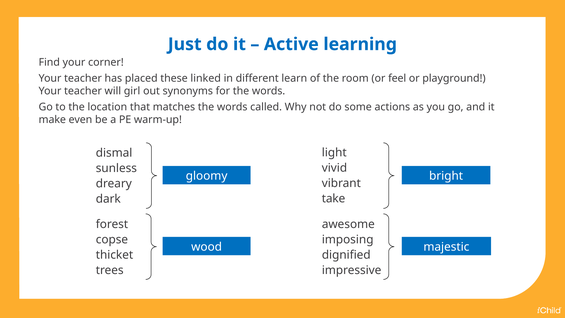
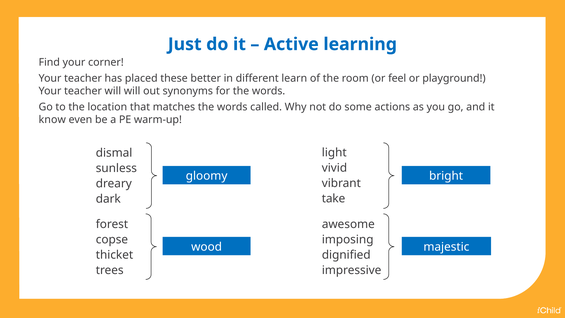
linked: linked -> better (206, 78)
will girl: girl -> will (132, 91)
make: make -> know (52, 120)
